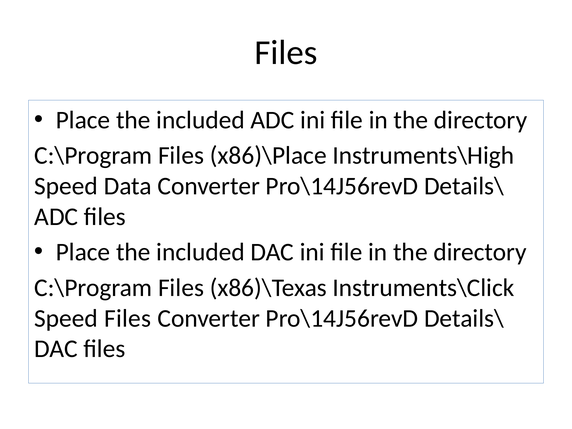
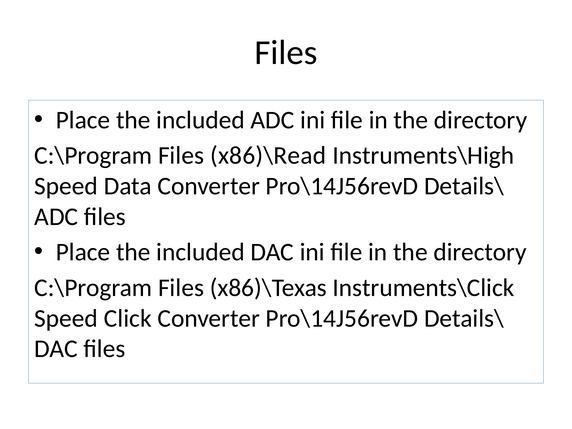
x86)\Place: x86)\Place -> x86)\Read (268, 156)
Speed Files: Files -> Click (128, 318)
